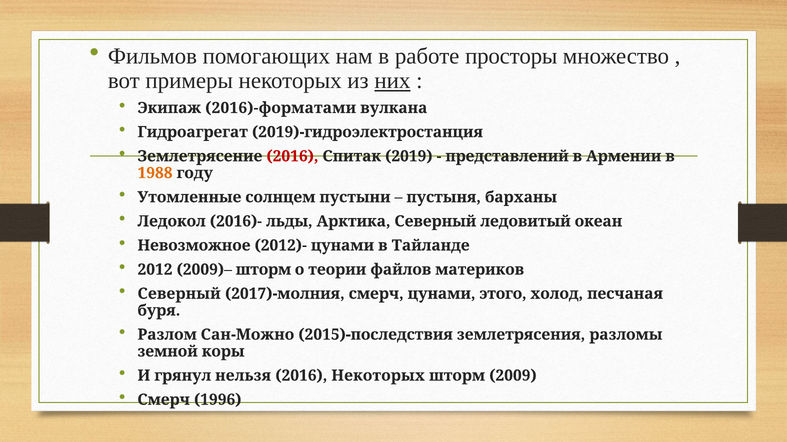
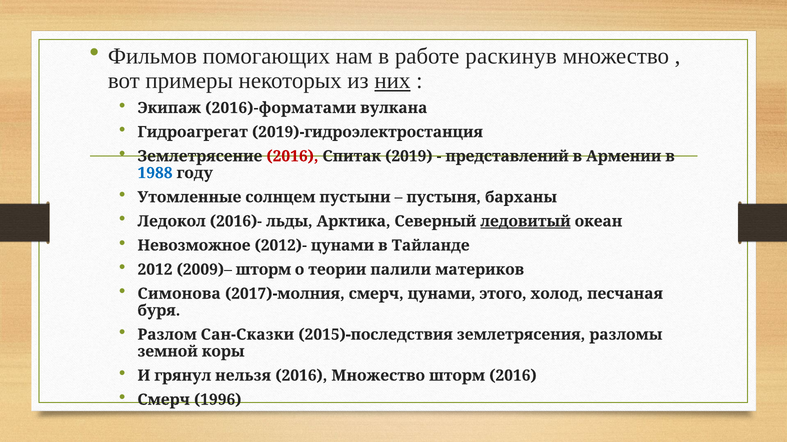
просторы: просторы -> раскинув (511, 56)
1988 colour: orange -> blue (155, 173)
ледовитый underline: none -> present (526, 222)
файлов: файлов -> палили (401, 270)
Северный: Северный -> Симонова (179, 294)
Сан-Можно: Сан-Можно -> Сан-Сказки (247, 335)
2016 Некоторых: Некоторых -> Множество (378, 376)
шторм 2009: 2009 -> 2016 (513, 376)
